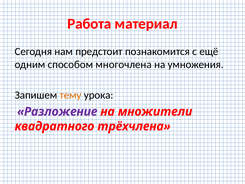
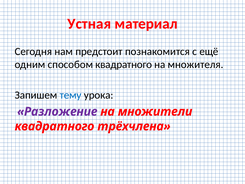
Работа: Работа -> Устная (89, 24)
способом многочлена: многочлена -> квадратного (124, 64)
умножения: умножения -> множителя (196, 64)
тему colour: orange -> blue (71, 95)
